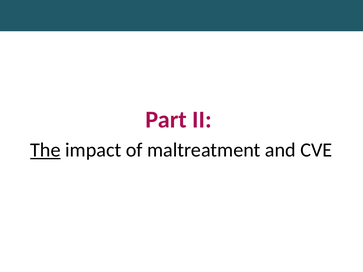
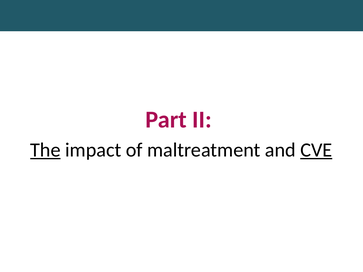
CVE underline: none -> present (316, 150)
